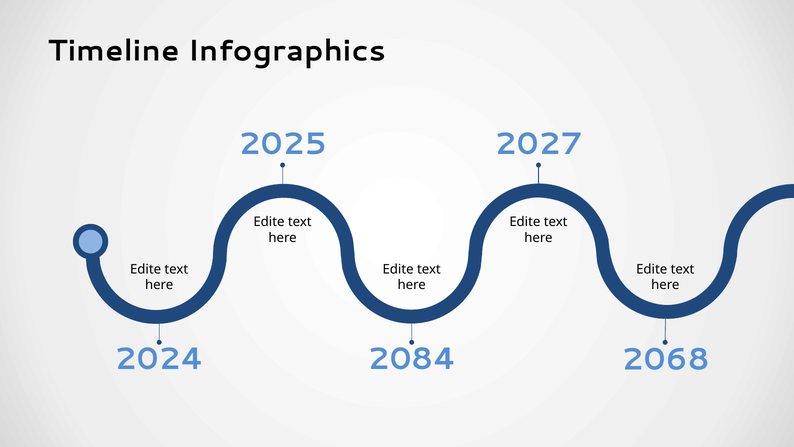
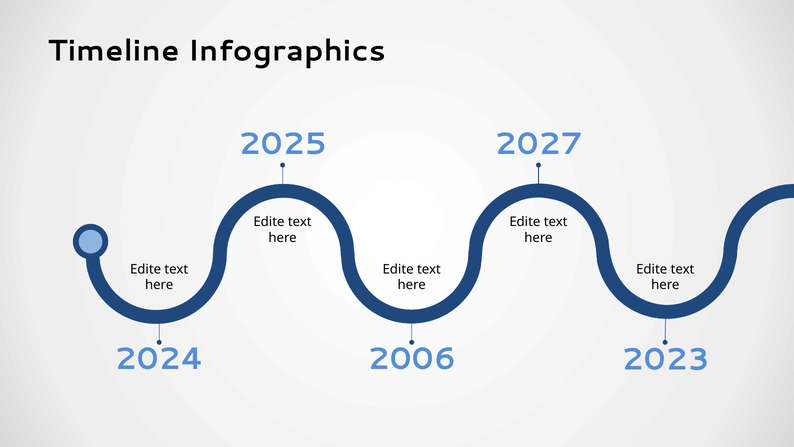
2084: 2084 -> 2006 (412, 359)
2068: 2068 -> 2023 (666, 359)
